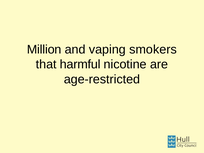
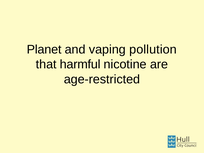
Million: Million -> Planet (44, 49)
smokers: smokers -> pollution (153, 49)
